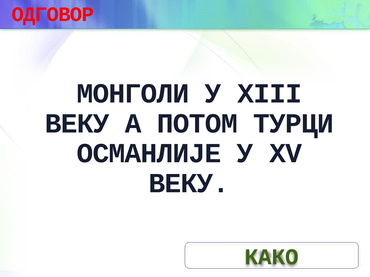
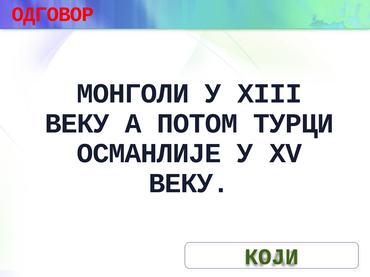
КАКО: КАКО -> КОЈИ (272, 257)
